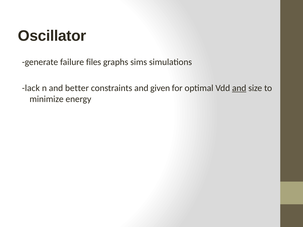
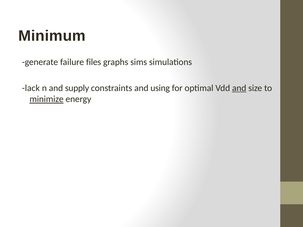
Oscillator: Oscillator -> Minimum (52, 36)
better: better -> supply (77, 88)
given: given -> using (160, 88)
minimize underline: none -> present (47, 99)
